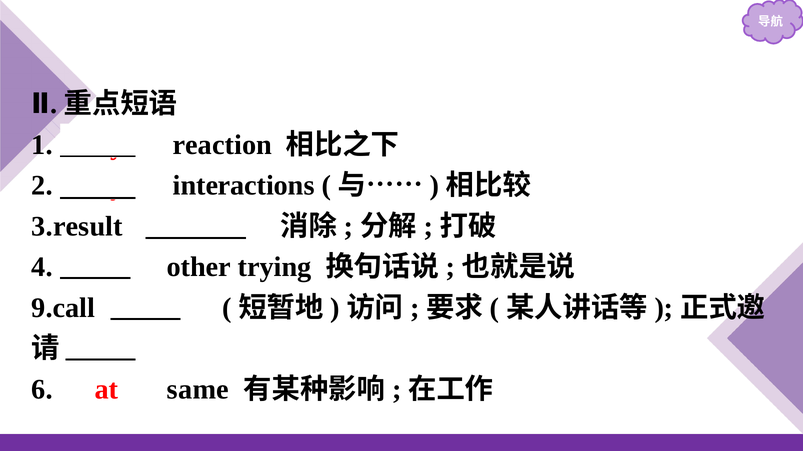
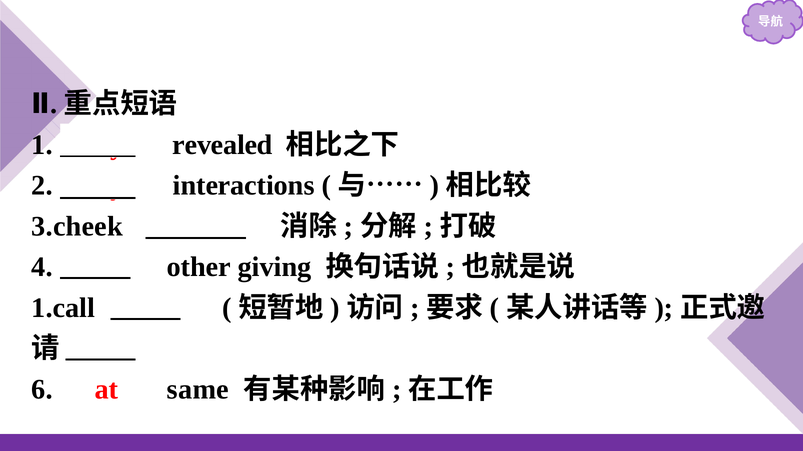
reaction: reaction -> revealed (223, 145)
3.result: 3.result -> 3.cheek (77, 227)
trying: trying -> giving (275, 267)
9.call: 9.call -> 1.call (63, 308)
